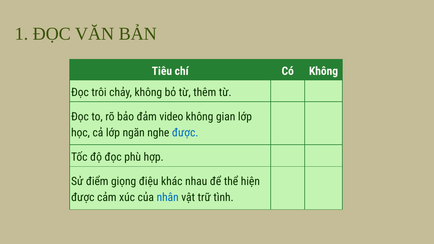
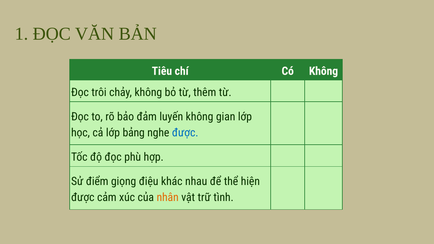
video: video -> luyến (171, 117)
ngăn: ngăn -> bảng (134, 133)
nhân colour: blue -> orange (168, 198)
